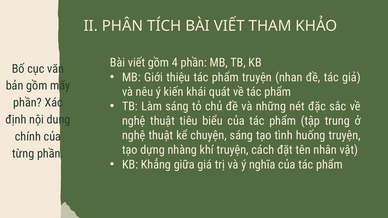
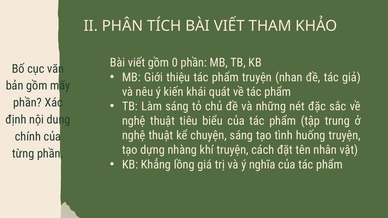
4: 4 -> 0 (175, 63)
giữa: giữa -> lồng (184, 165)
